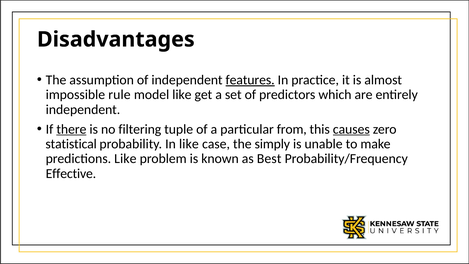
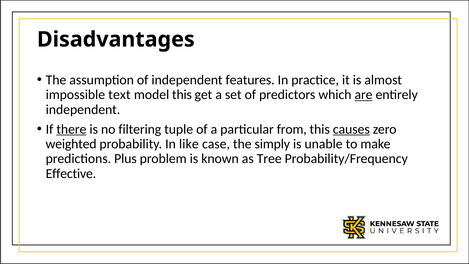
features underline: present -> none (250, 80)
rule: rule -> text (119, 95)
model like: like -> this (182, 95)
are underline: none -> present (364, 95)
statistical: statistical -> weighted (71, 144)
predictions Like: Like -> Plus (125, 159)
Best: Best -> Tree (269, 159)
